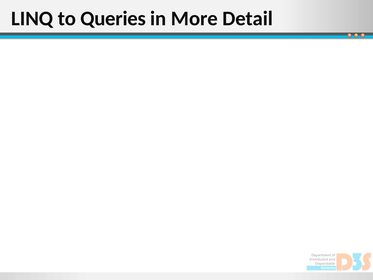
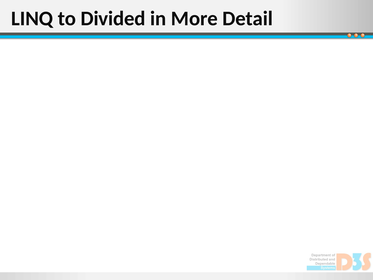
Queries: Queries -> Divided (113, 19)
